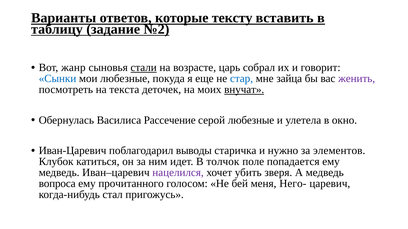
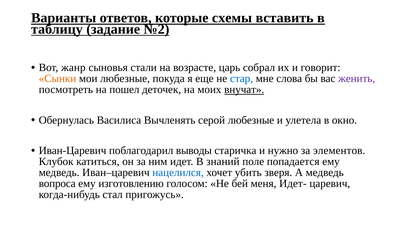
тексту: тексту -> схемы (232, 18)
стали underline: present -> none (144, 68)
Сынки colour: blue -> orange (58, 79)
зайца: зайца -> слова (289, 79)
текста: текста -> пошел (124, 90)
Рассечение: Рассечение -> Вычленять (170, 120)
толчок: толчок -> знаний (223, 162)
нацелился colour: purple -> blue (178, 173)
прочитанного: прочитанного -> изготовлению (131, 184)
Него-: Него- -> Идет- (293, 184)
